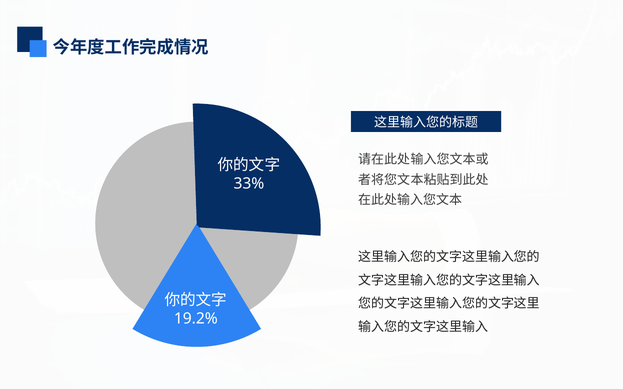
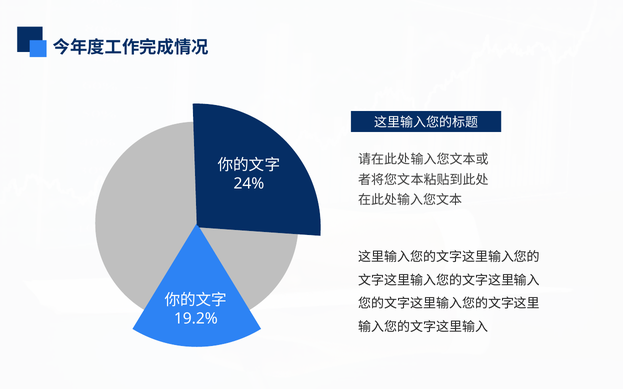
33%: 33% -> 24% (249, 184)
